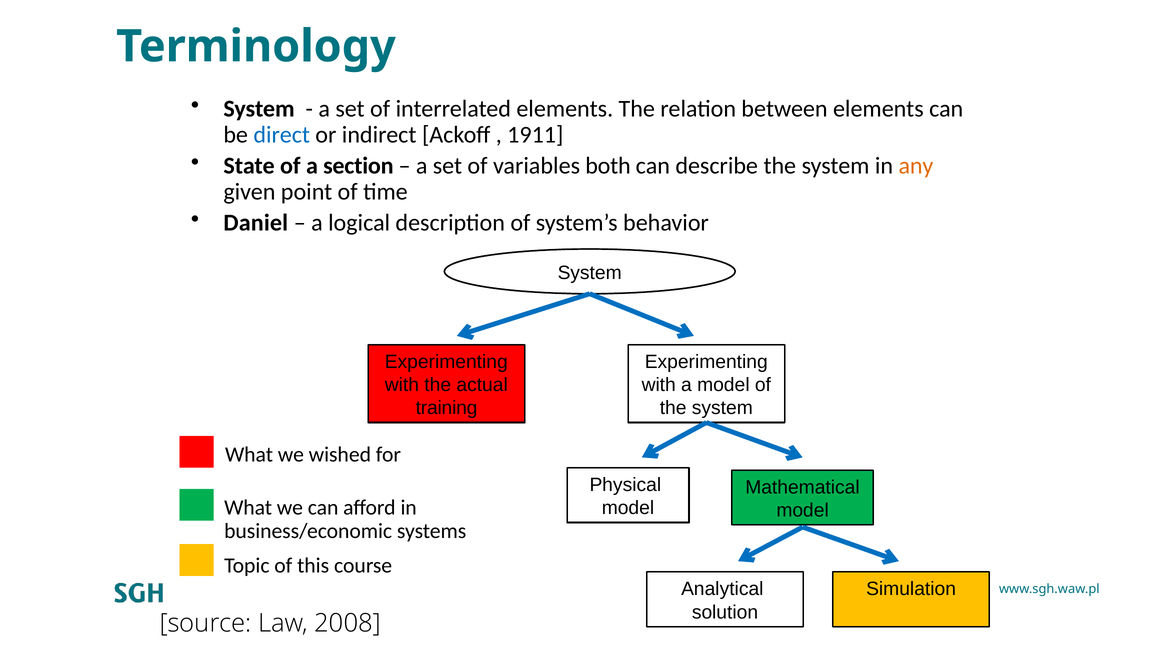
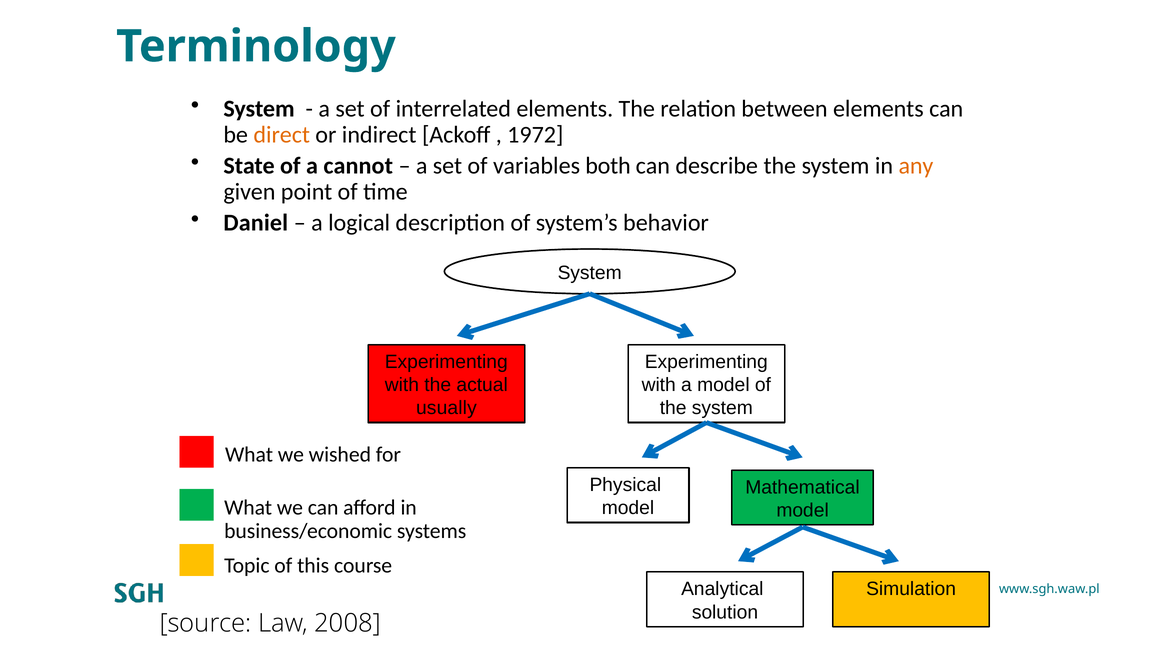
direct colour: blue -> orange (282, 135)
1911: 1911 -> 1972 (535, 135)
section: section -> cannot (358, 166)
training: training -> usually (446, 408)
